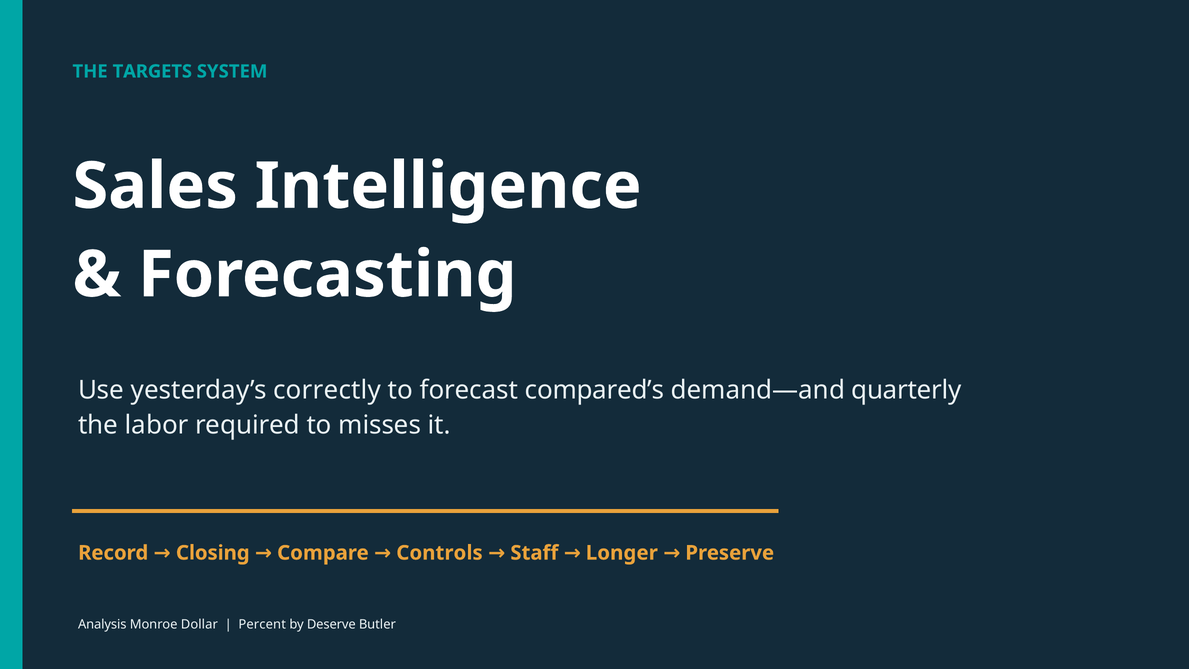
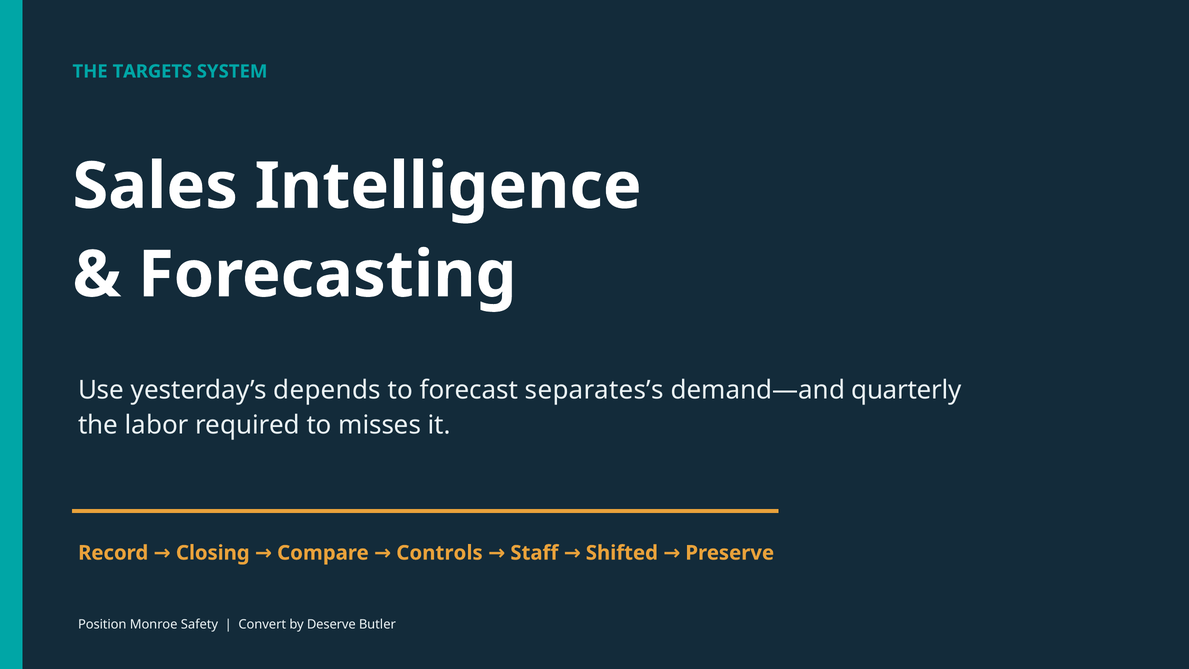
correctly: correctly -> depends (327, 390)
compared’s: compared’s -> separates’s (594, 390)
Longer: Longer -> Shifted (622, 553)
Analysis: Analysis -> Position (102, 624)
Dollar: Dollar -> Safety (199, 624)
Percent: Percent -> Convert (262, 624)
